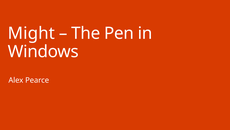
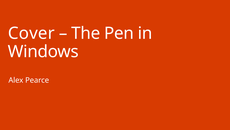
Might: Might -> Cover (31, 33)
